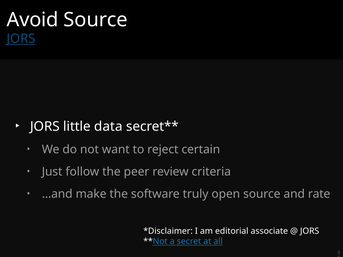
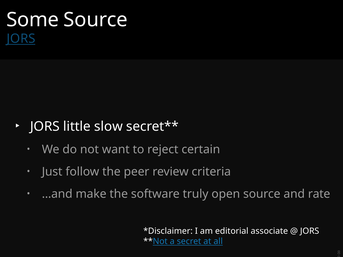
Avoid: Avoid -> Some (33, 20)
data: data -> slow (108, 127)
